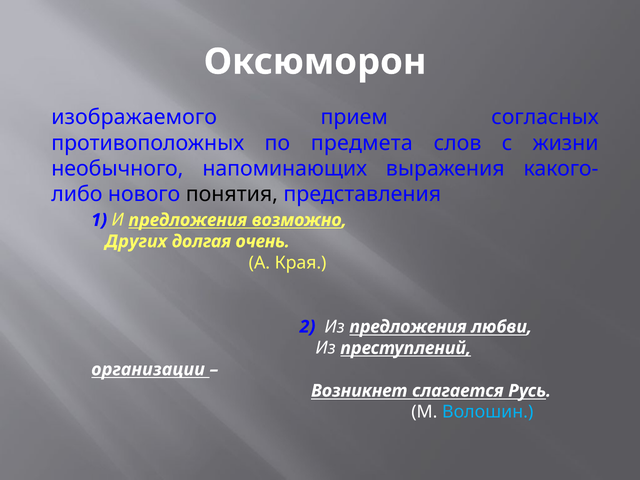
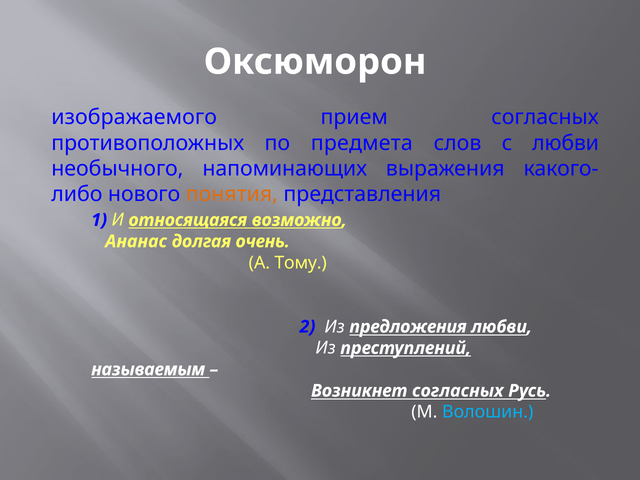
с жизни: жизни -> любви (566, 143)
понятия colour: black -> orange (232, 194)
И предложения: предложения -> относящаяся (188, 220)
Других: Других -> Ананас (136, 241)
Края: Края -> Тому (301, 263)
организации: организации -> называемым (148, 369)
Возникнет слагается: слагается -> согласных (458, 391)
